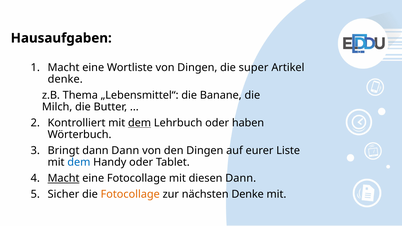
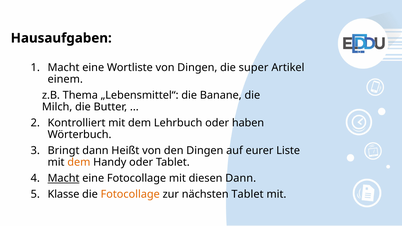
denke: denke -> einem (65, 79)
dem underline: present -> none (140, 123)
dann Dann: Dann -> Heißt (125, 151)
dem colour: blue -> orange (79, 162)
Sicher: Sicher -> Klasse (64, 194)
nächsten Denke: Denke -> Tablet (248, 194)
